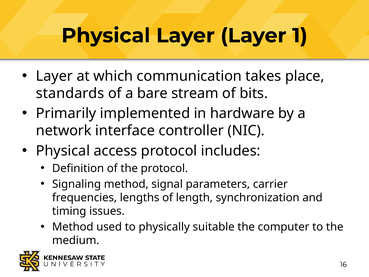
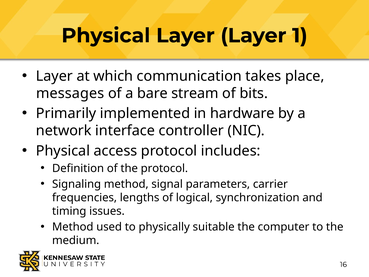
standards: standards -> messages (70, 93)
length: length -> logical (194, 197)
